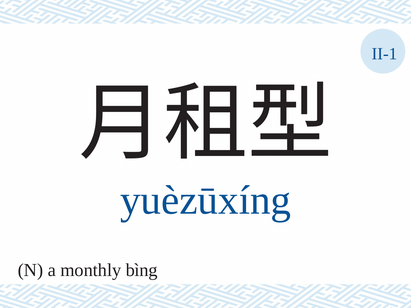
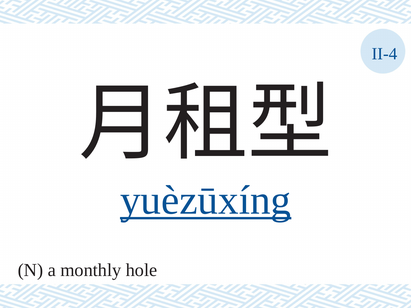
II-1: II-1 -> II-4 (384, 54)
yuèzūxíng underline: none -> present (206, 201)
bìng: bìng -> hole (142, 270)
